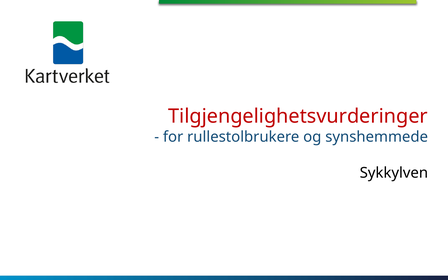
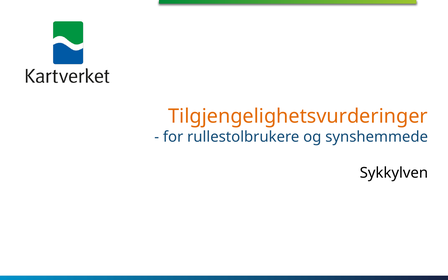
Tilgjengelighetsvurderinger colour: red -> orange (298, 116)
